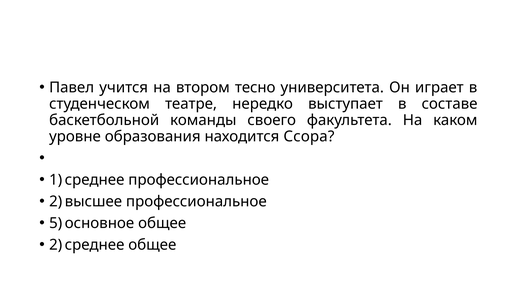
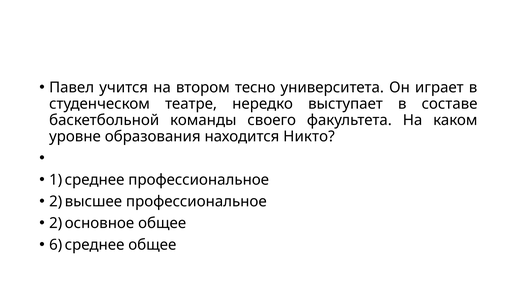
Ссора: Ссора -> Никто (309, 136)
5: 5 -> 2 (56, 223)
2: 2 -> 6 (56, 245)
